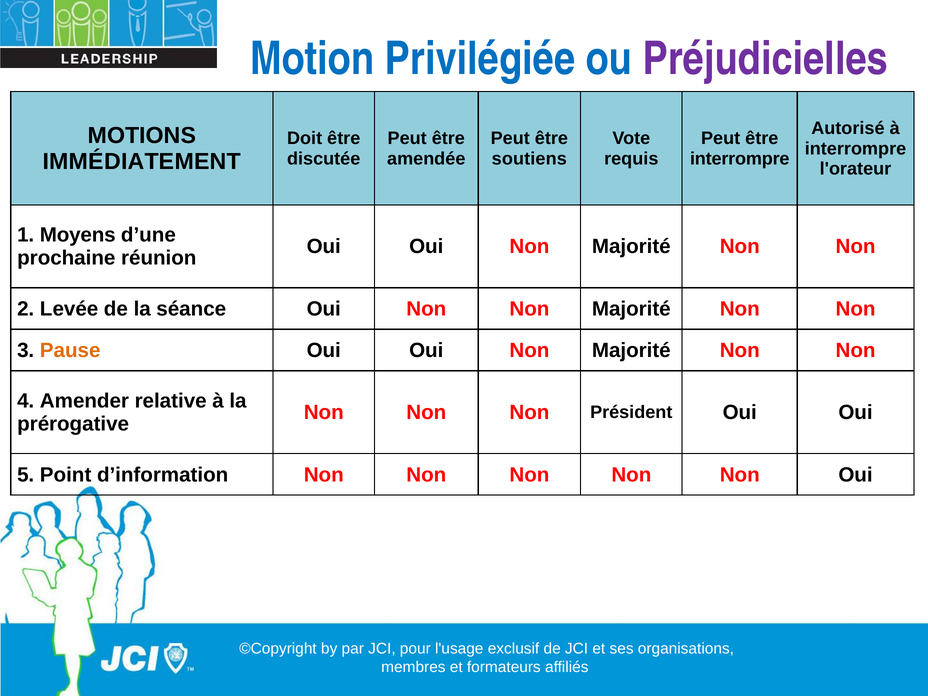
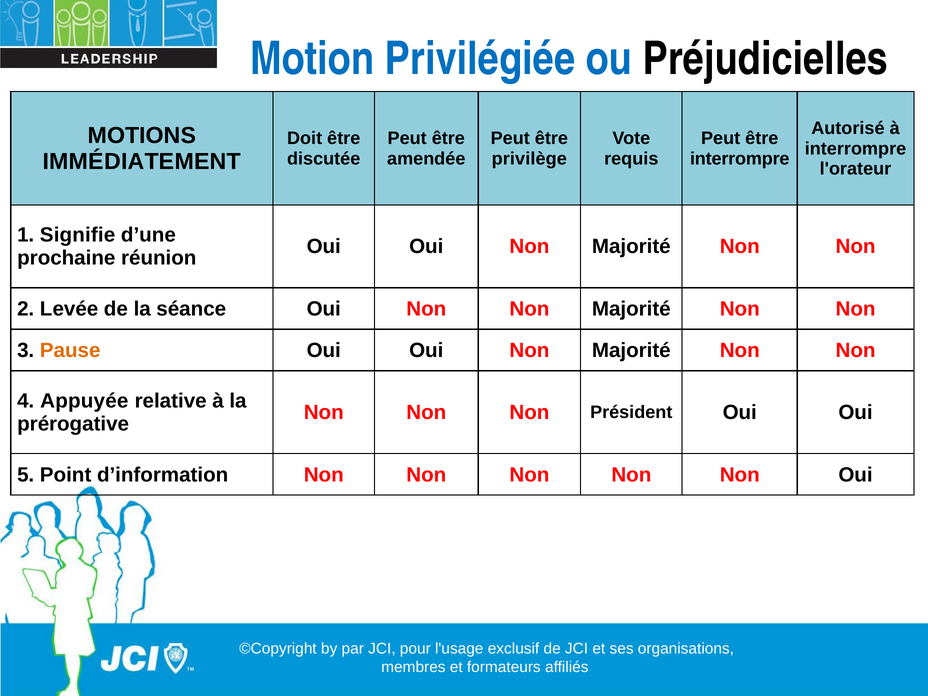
Préjudicielles colour: purple -> black (765, 59)
soutiens: soutiens -> privilège (529, 159)
Moyens: Moyens -> Signifie (78, 235)
Amender: Amender -> Appuyée (84, 401)
